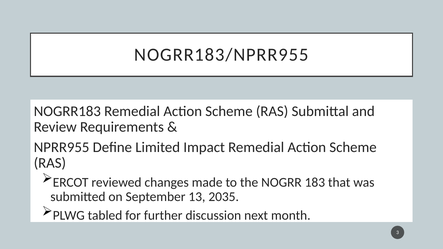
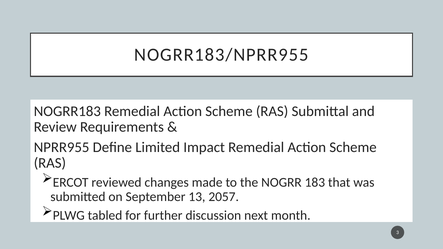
2035: 2035 -> 2057 (224, 197)
